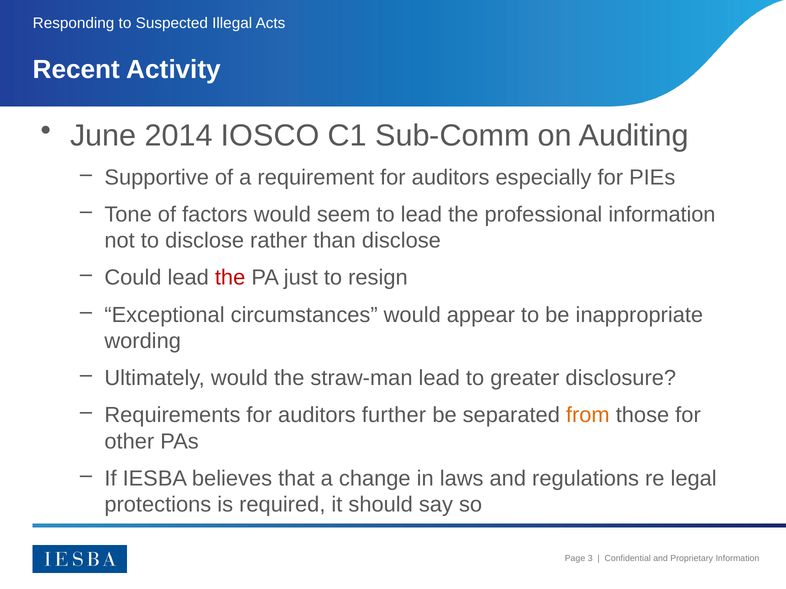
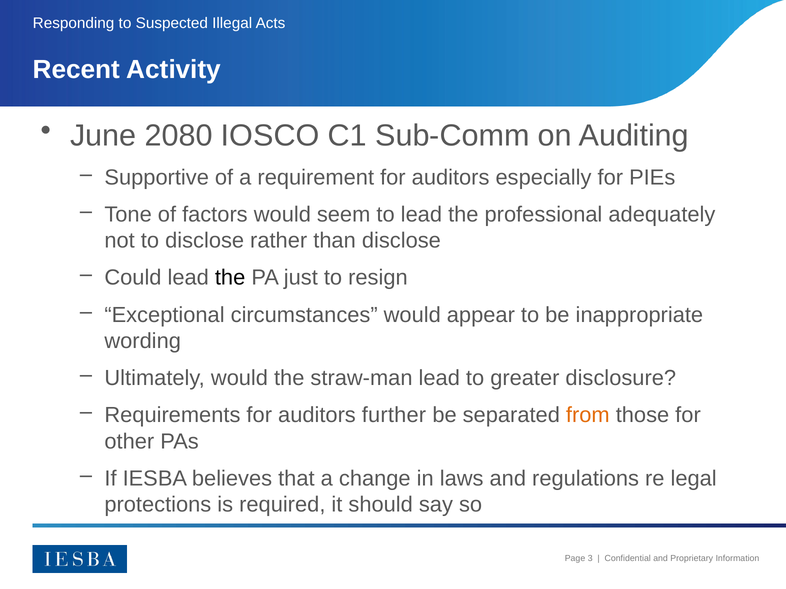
2014: 2014 -> 2080 (179, 136)
professional information: information -> adequately (662, 215)
the colour: red -> black (230, 278)
